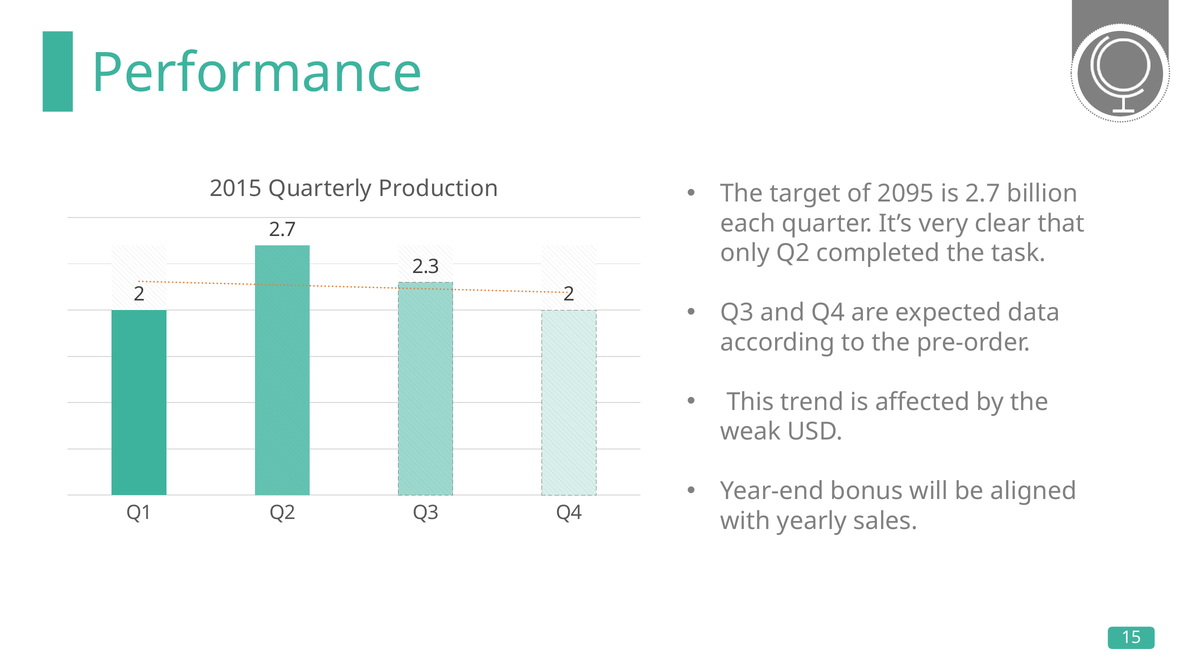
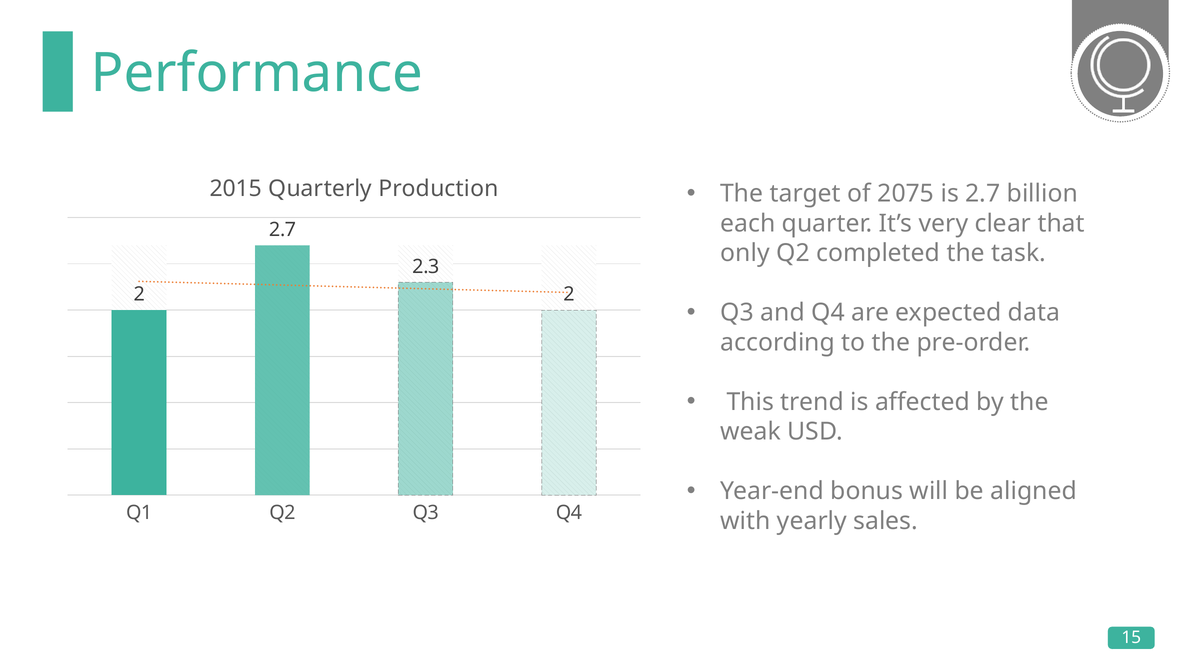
2095: 2095 -> 2075 (906, 194)
